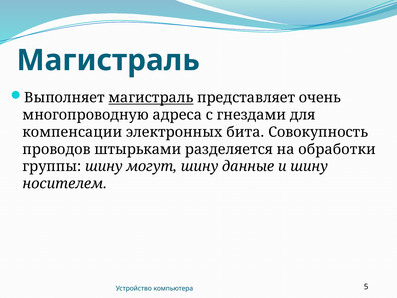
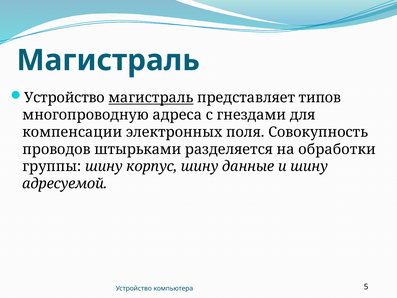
Выполняет: Выполняет -> Устройство (64, 98)
очень: очень -> типов (320, 98)
бита: бита -> поля (245, 132)
могут: могут -> корпус (152, 166)
носителем: носителем -> адресуемой (65, 184)
